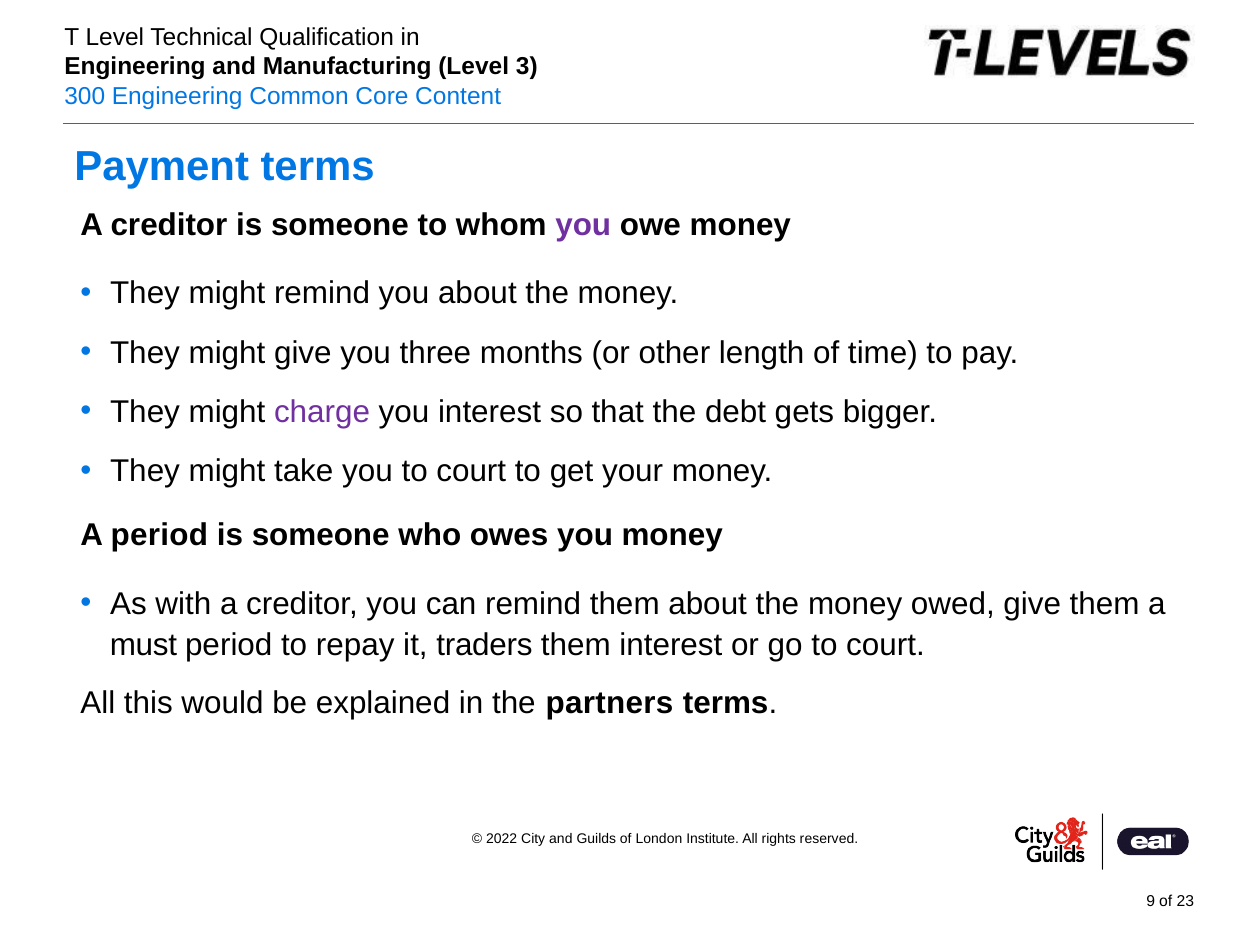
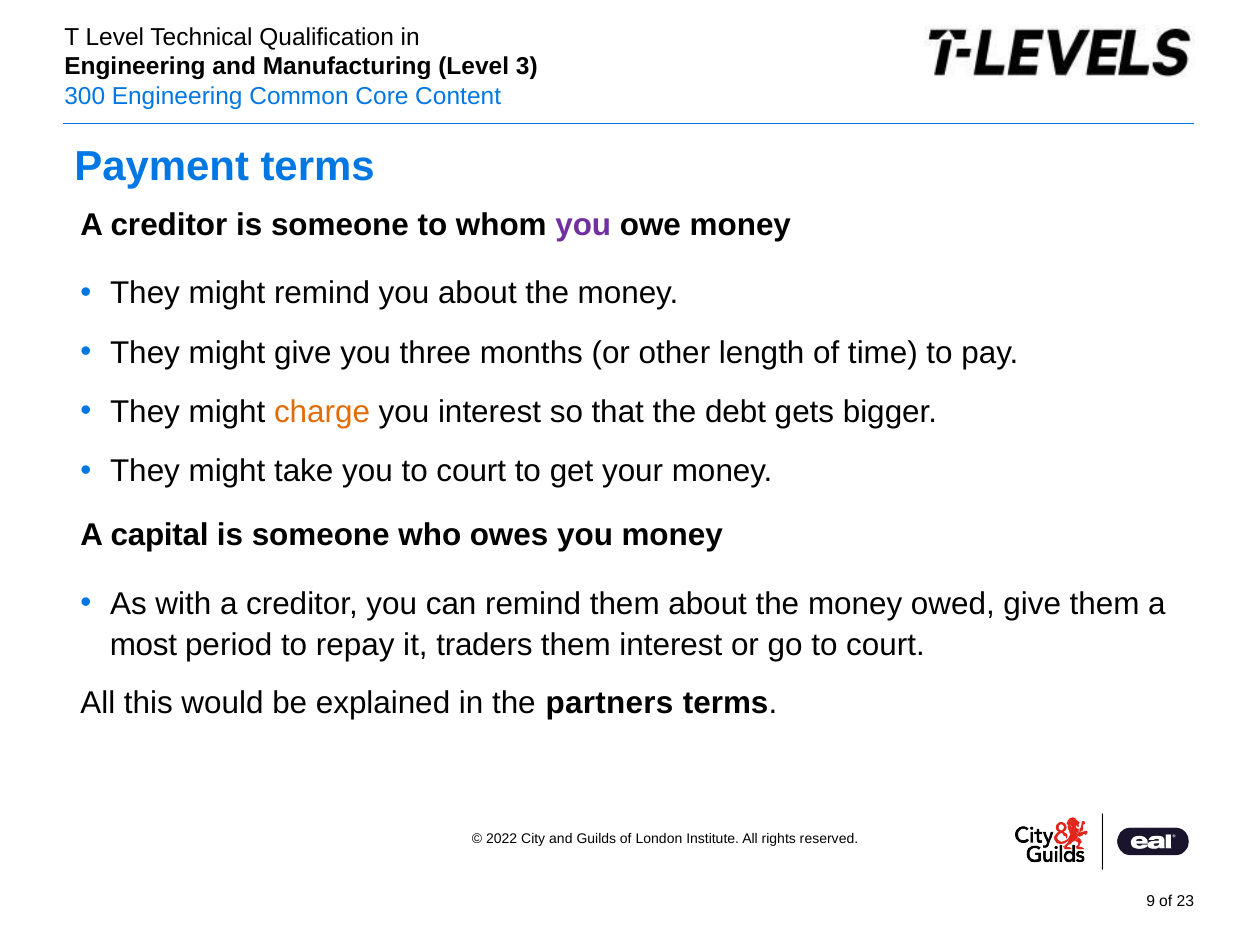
charge colour: purple -> orange (322, 412)
A period: period -> capital (160, 535)
must: must -> most (143, 645)
